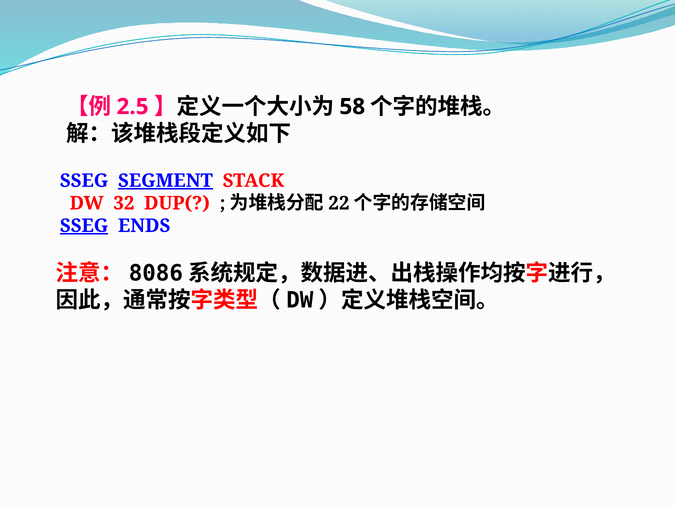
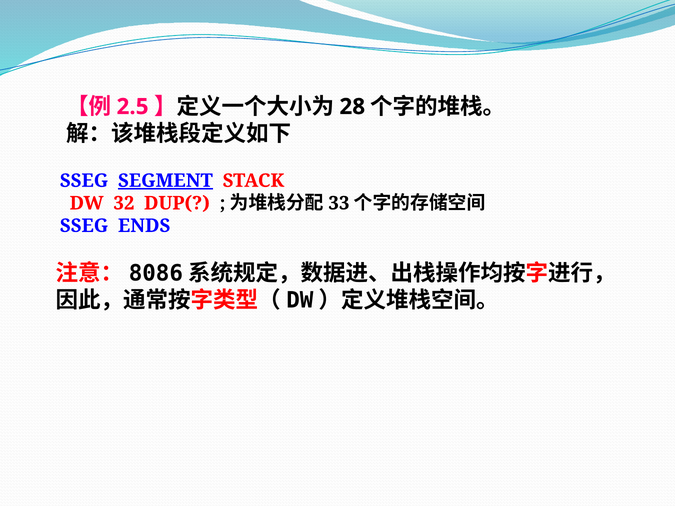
58: 58 -> 28 (352, 107)
22: 22 -> 33 (339, 203)
SSEG underline: present -> none (84, 226)
